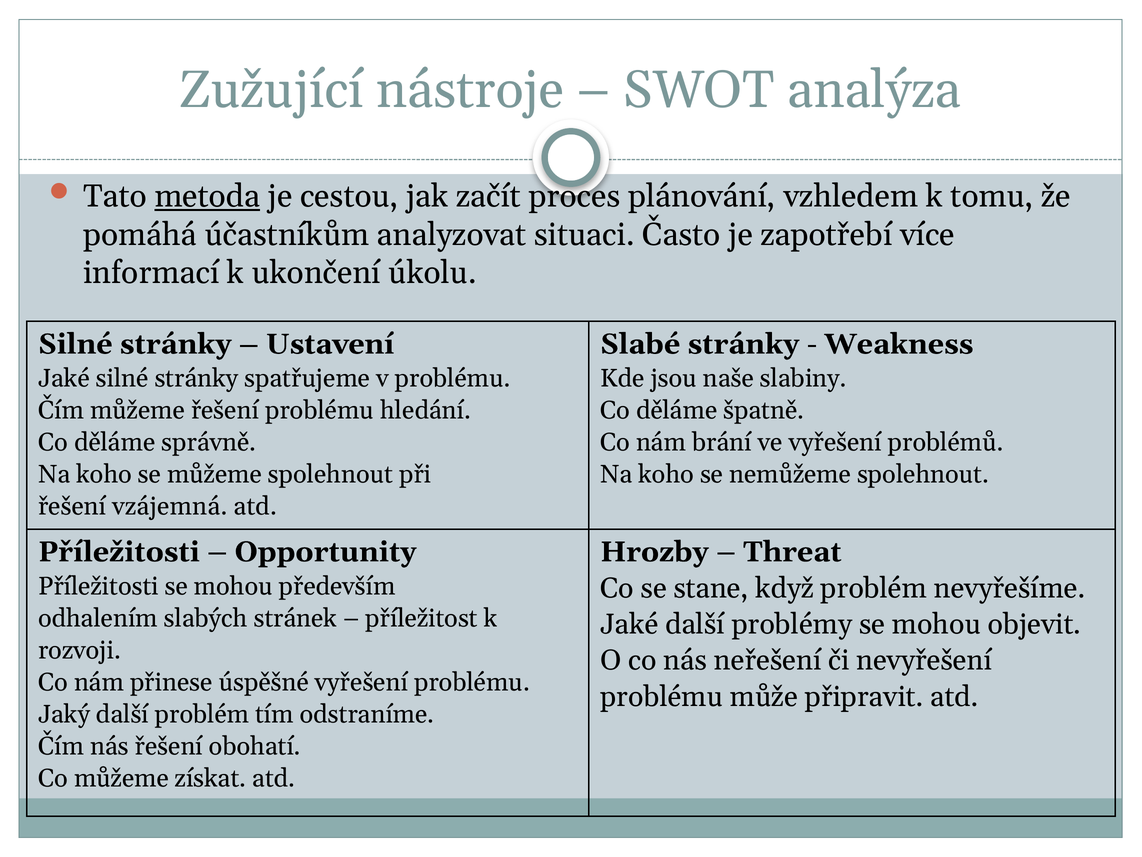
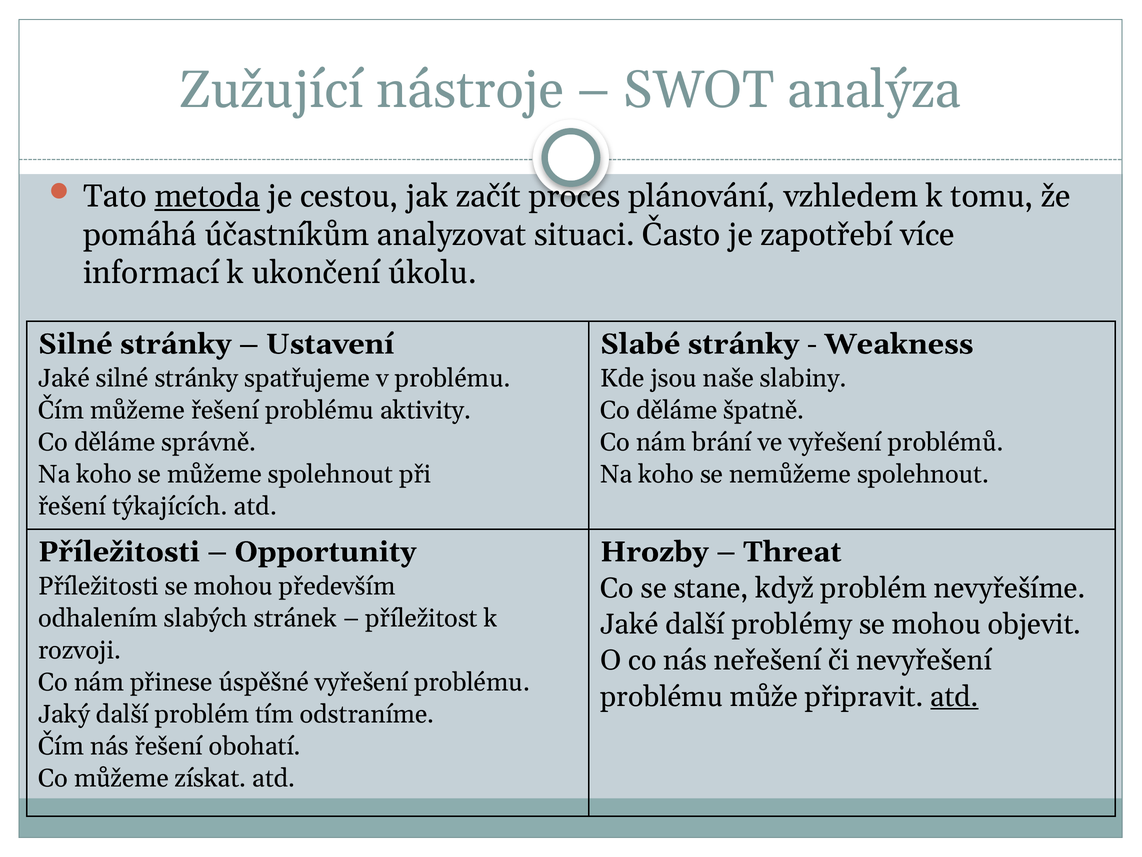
hledání: hledání -> aktivity (426, 410)
vzájemná: vzájemná -> týkajících (170, 506)
atd underline: none -> present (954, 696)
